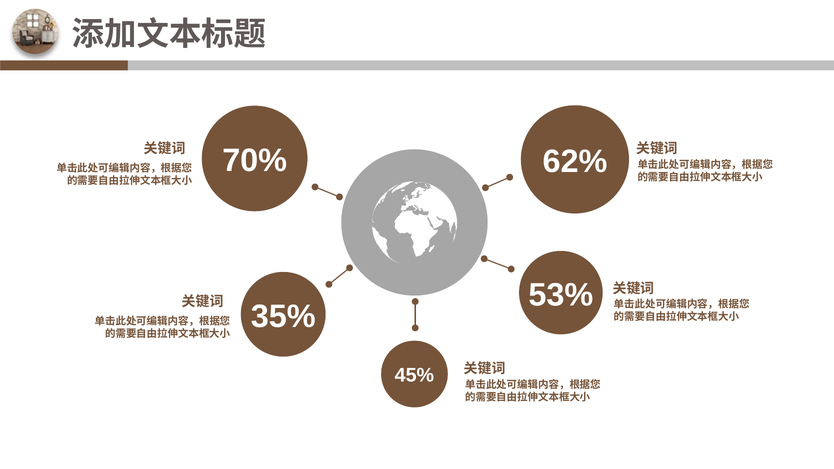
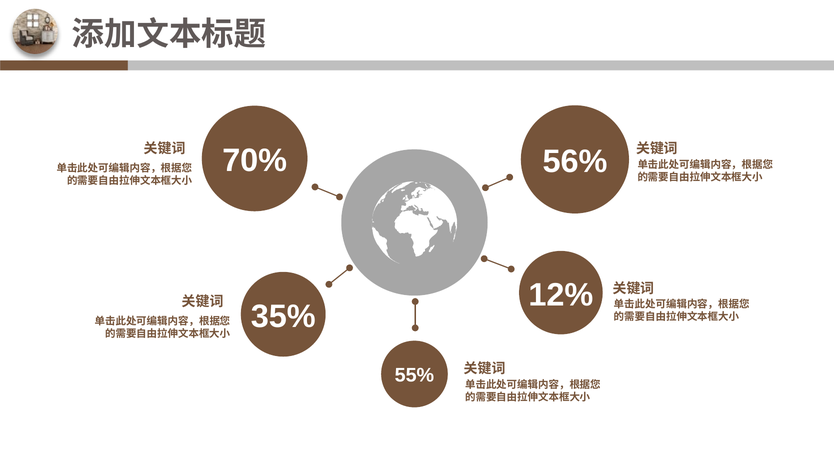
62%: 62% -> 56% (575, 162)
53%: 53% -> 12% (561, 295)
45%: 45% -> 55% (414, 376)
